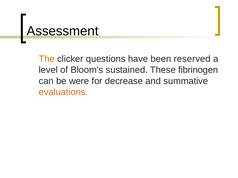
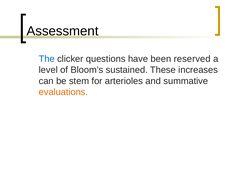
The colour: orange -> blue (47, 59)
fibrinogen: fibrinogen -> increases (198, 70)
were: were -> stem (79, 81)
decrease: decrease -> arterioles (124, 81)
